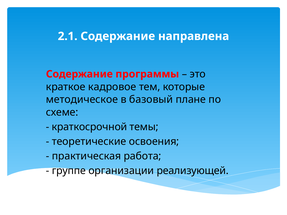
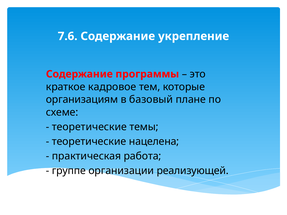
2.1: 2.1 -> 7.6 (68, 36)
направлена: направлена -> укрепление (194, 36)
методическое: методическое -> организациям (82, 100)
краткосрочной: краткосрочной -> теоретические (89, 127)
освоения: освоения -> нацелена (154, 142)
